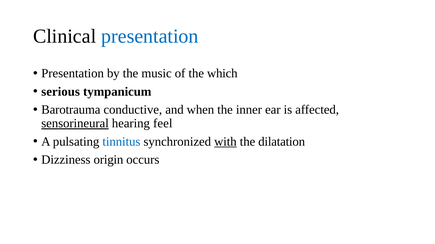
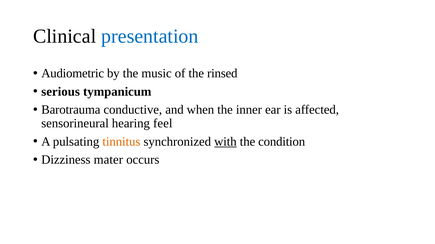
Presentation: Presentation -> Audiometric (73, 74)
which: which -> rinsed (222, 74)
sensorineural underline: present -> none (75, 124)
tinnitus colour: blue -> orange (121, 142)
dilatation: dilatation -> condition (282, 142)
origin: origin -> mater (108, 160)
